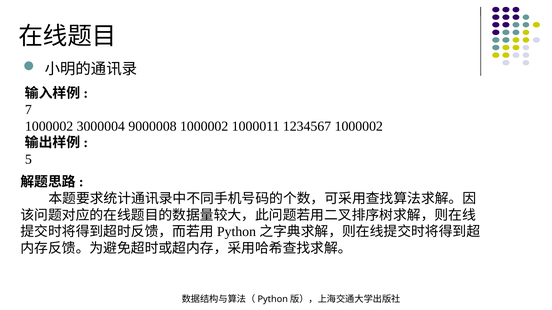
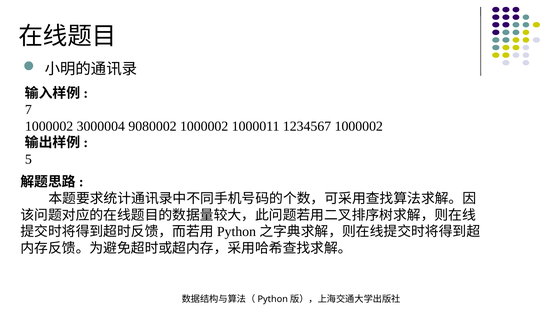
9000008: 9000008 -> 9080002 (153, 126)
